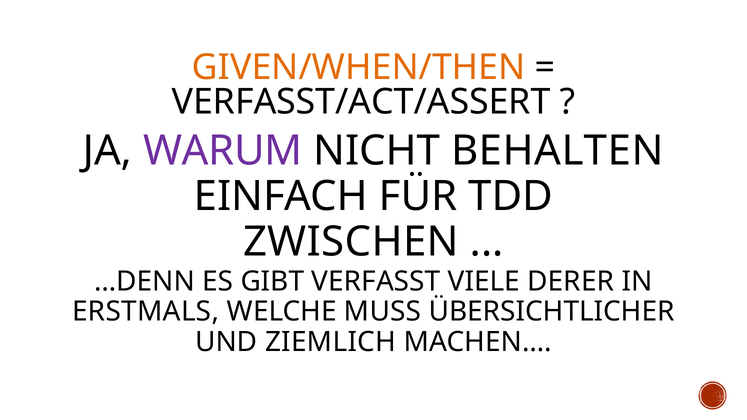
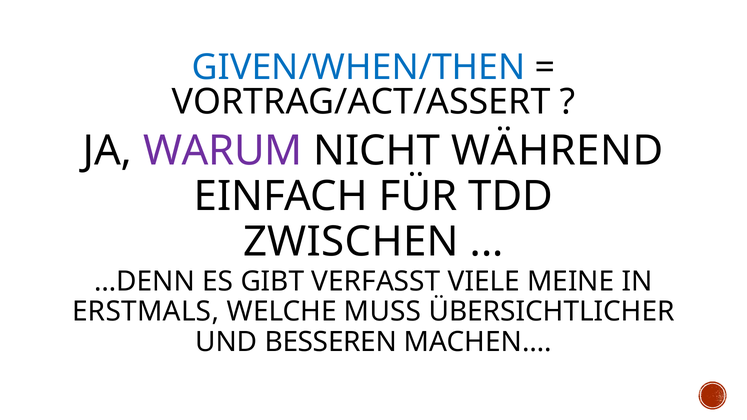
GIVEN/WHEN/THEN colour: orange -> blue (359, 68)
VERFASST/ACT/ASSERT: VERFASST/ACT/ASSERT -> VORTRAG/ACT/ASSERT (361, 102)
BEHALTEN: BEHALTEN -> WÄHREND (557, 151)
DERER: DERER -> MEINE (571, 281)
ZIEMLICH: ZIEMLICH -> BESSEREN (331, 342)
